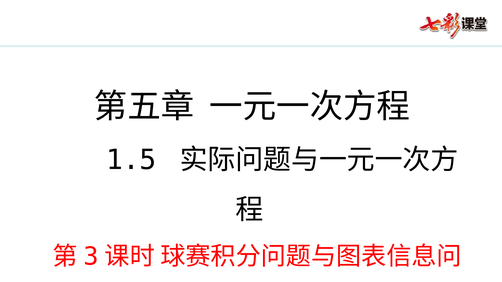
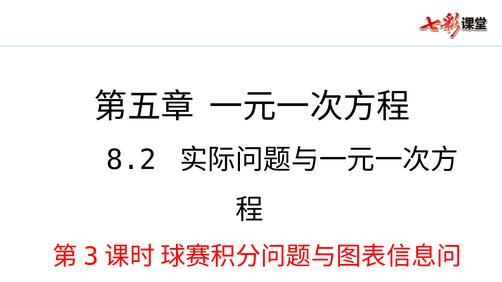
1.5: 1.5 -> 8.2 (131, 160)
